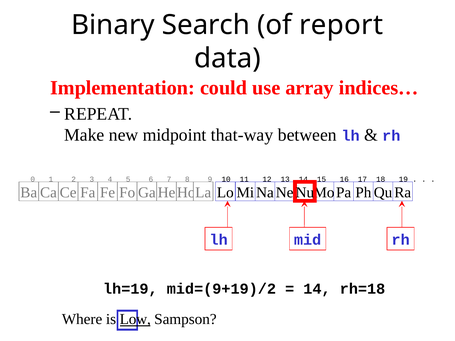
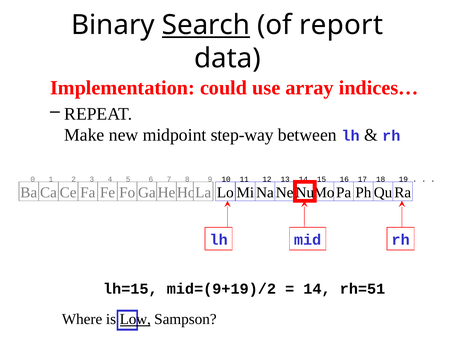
Search underline: none -> present (206, 25)
that-way: that-way -> step-way (242, 135)
lh=19: lh=19 -> lh=15 (130, 289)
rh=18: rh=18 -> rh=51 (363, 289)
